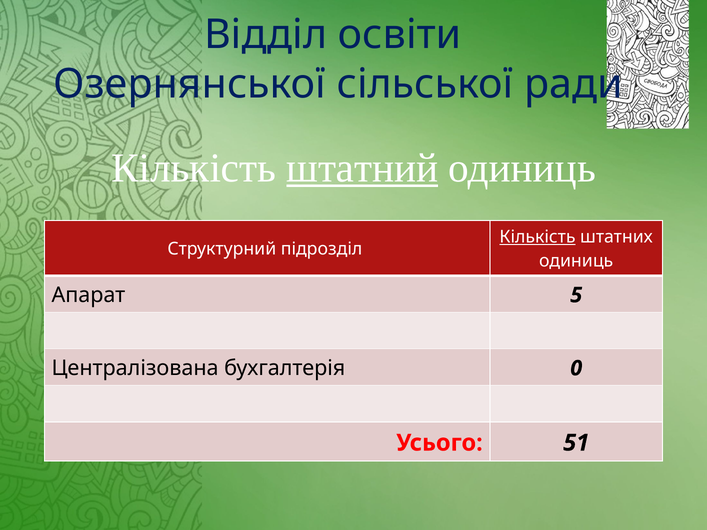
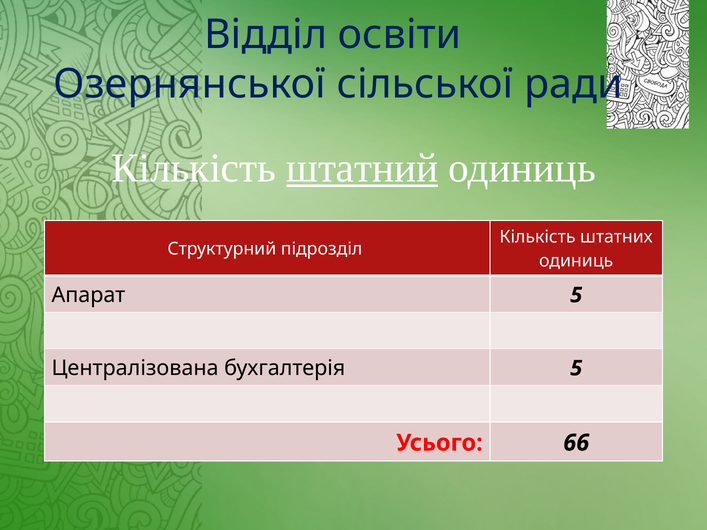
Кількість underline: present -> none (537, 237)
бухгалтерія 0: 0 -> 5 (576, 368)
51: 51 -> 66 (576, 443)
